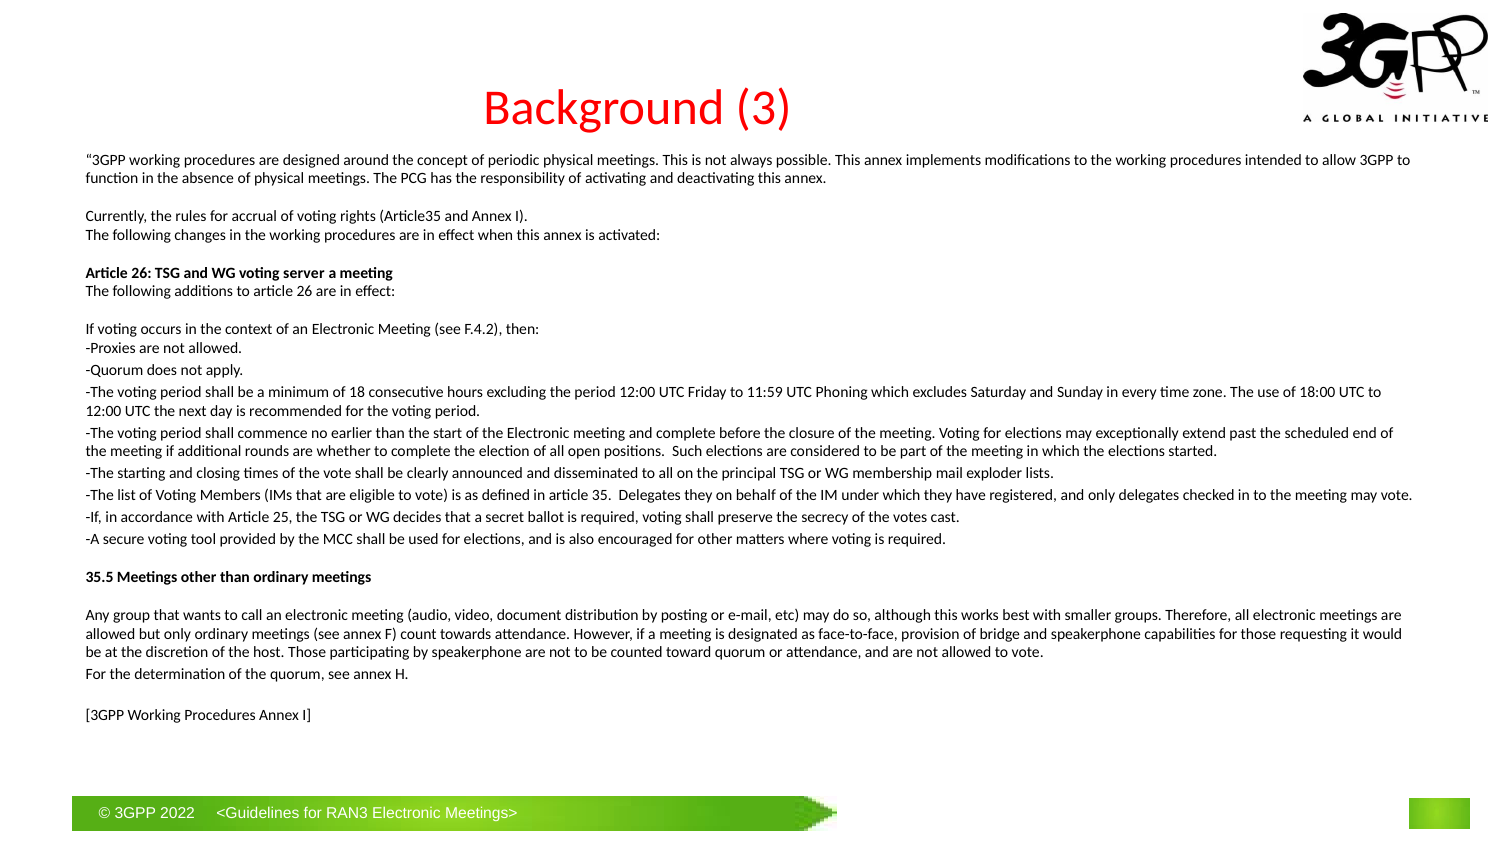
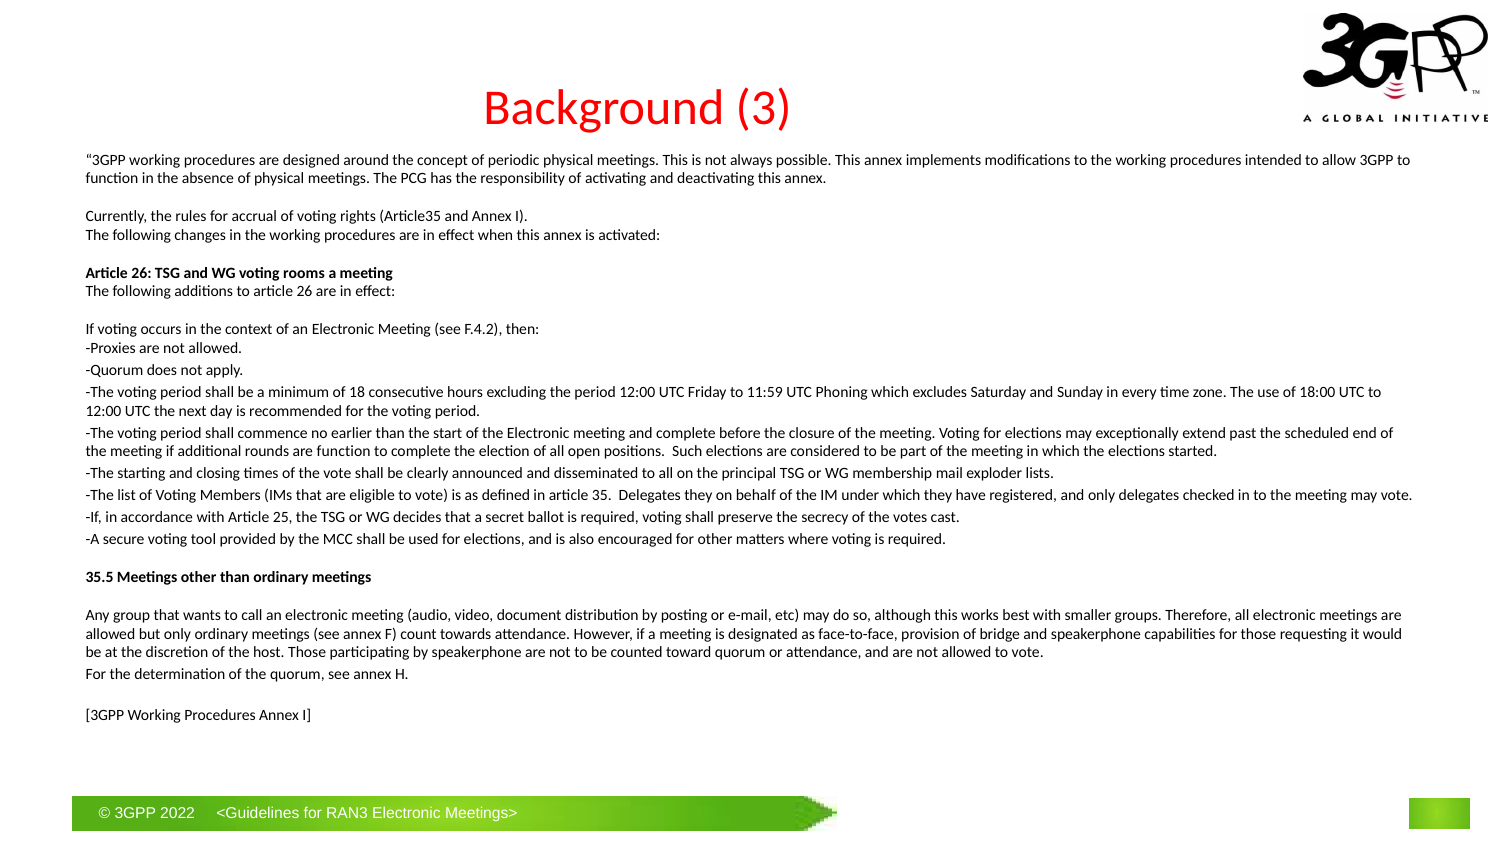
server: server -> rooms (304, 273)
are whether: whether -> function (344, 452)
